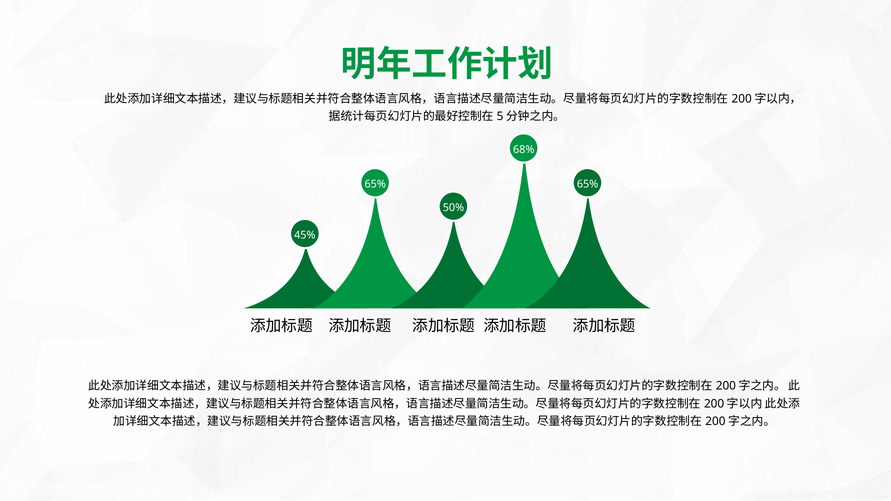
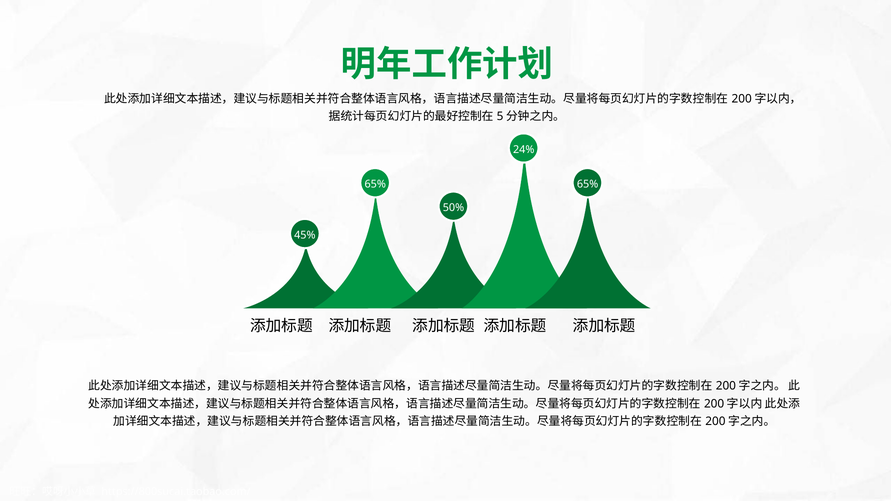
68%: 68% -> 24% (524, 150)
